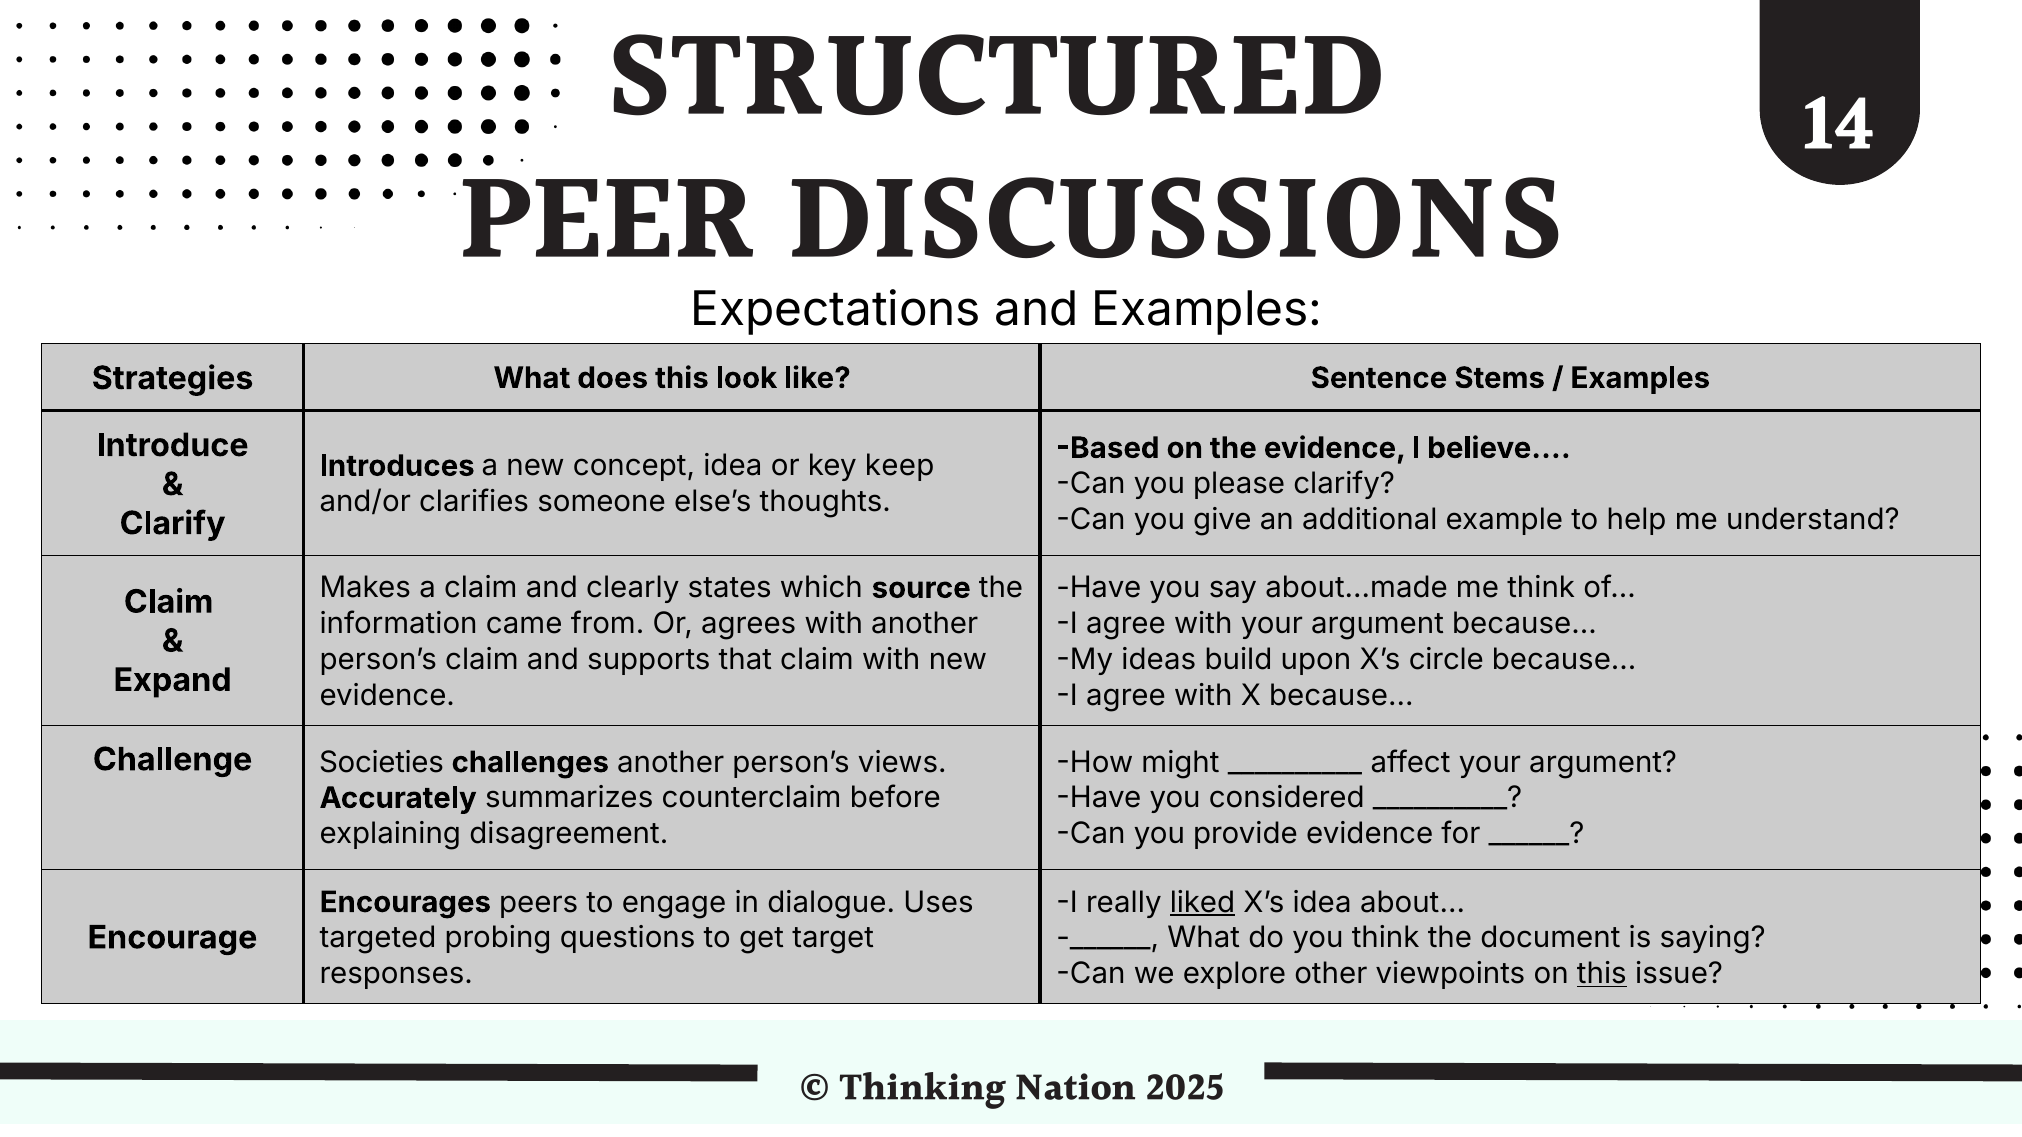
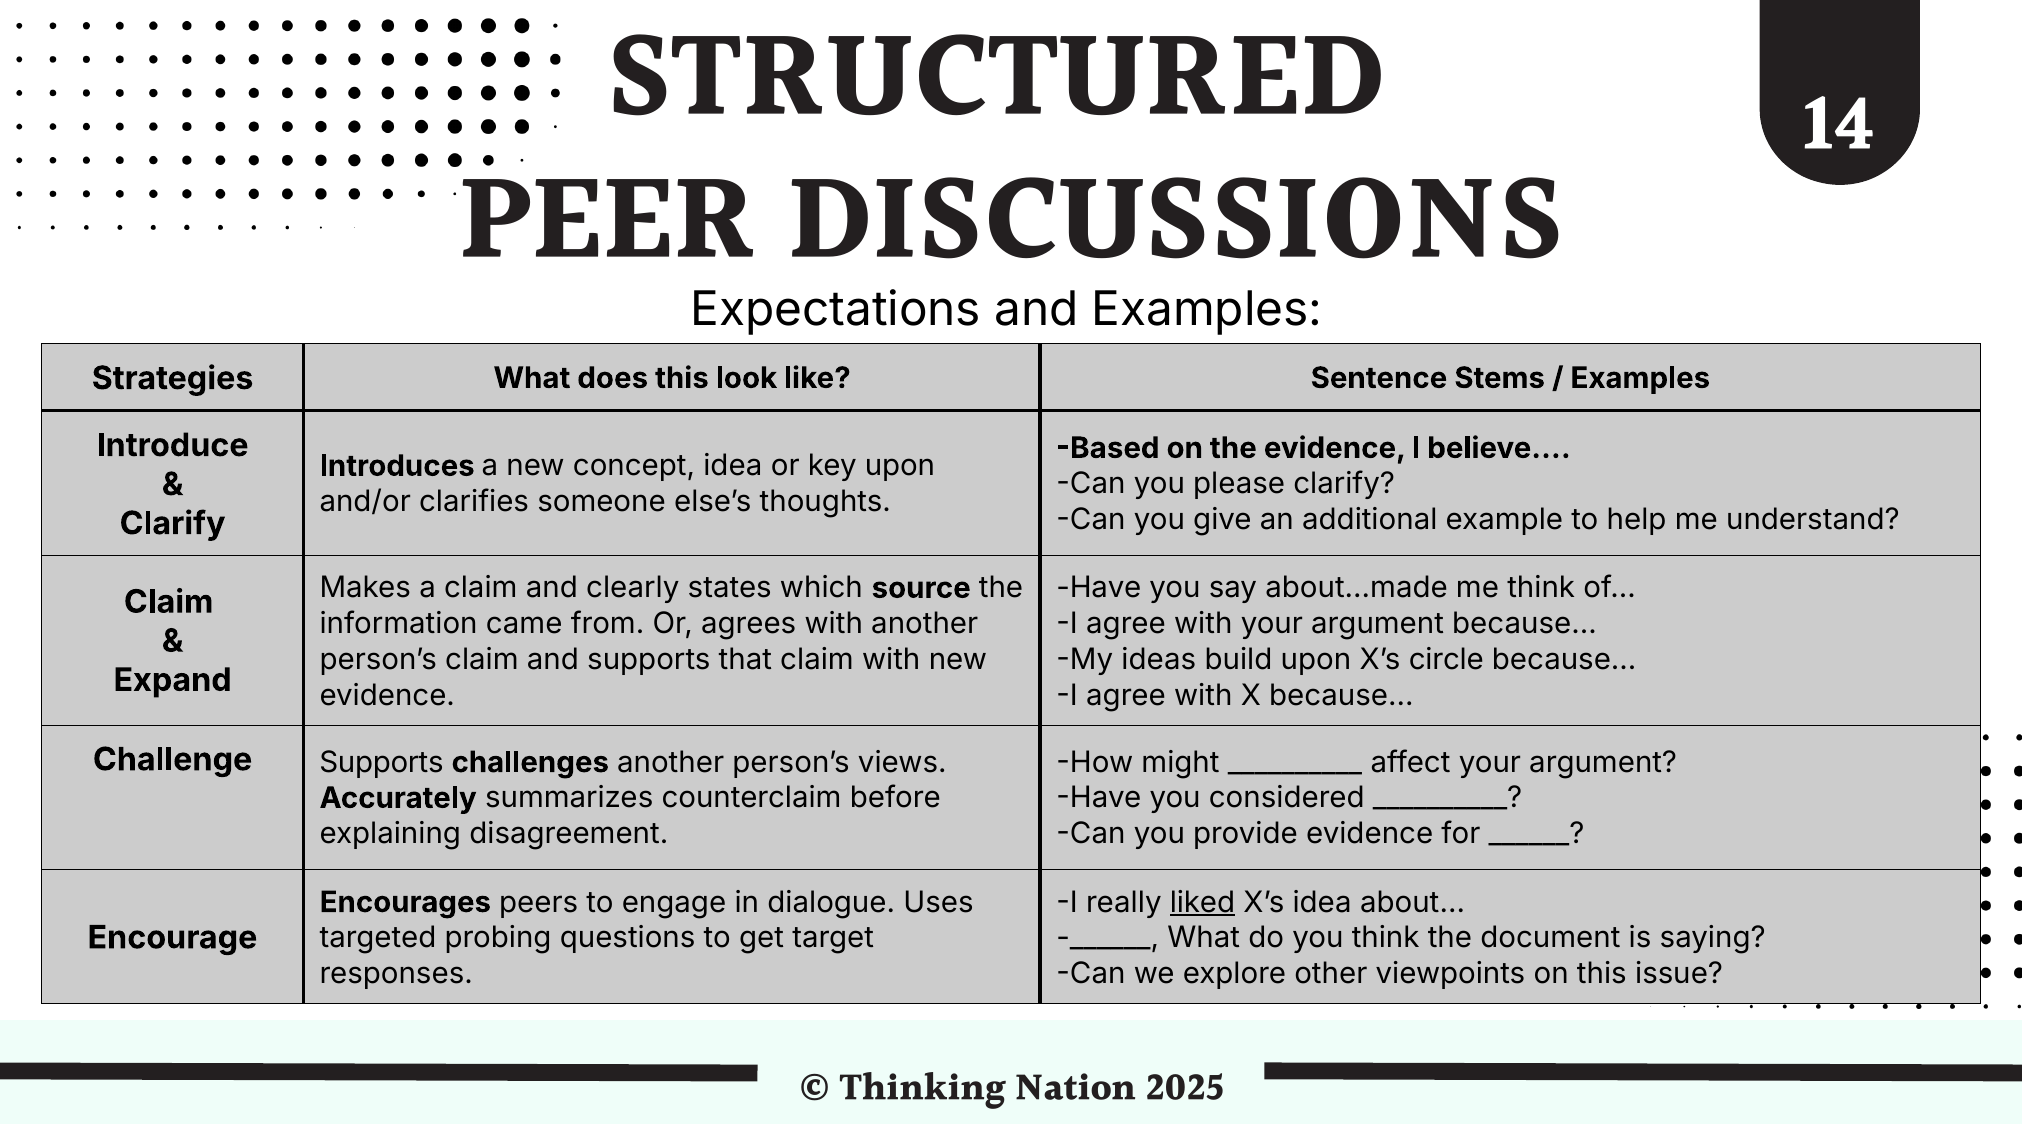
key keep: keep -> upon (900, 466)
Challenge Societies: Societies -> Supports (381, 763)
this underline: present -> none (1602, 974)
